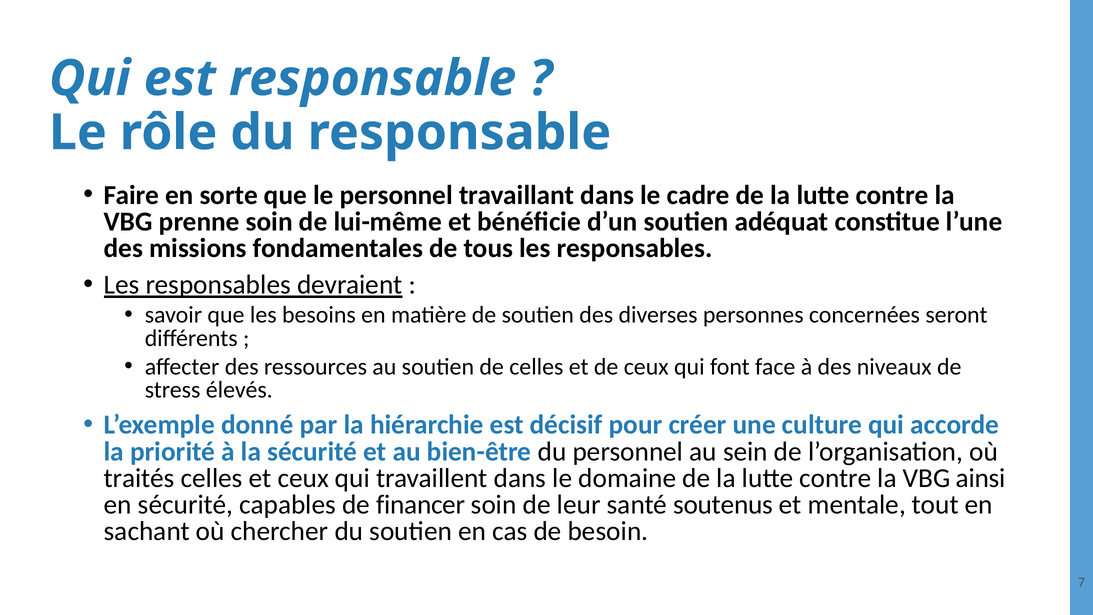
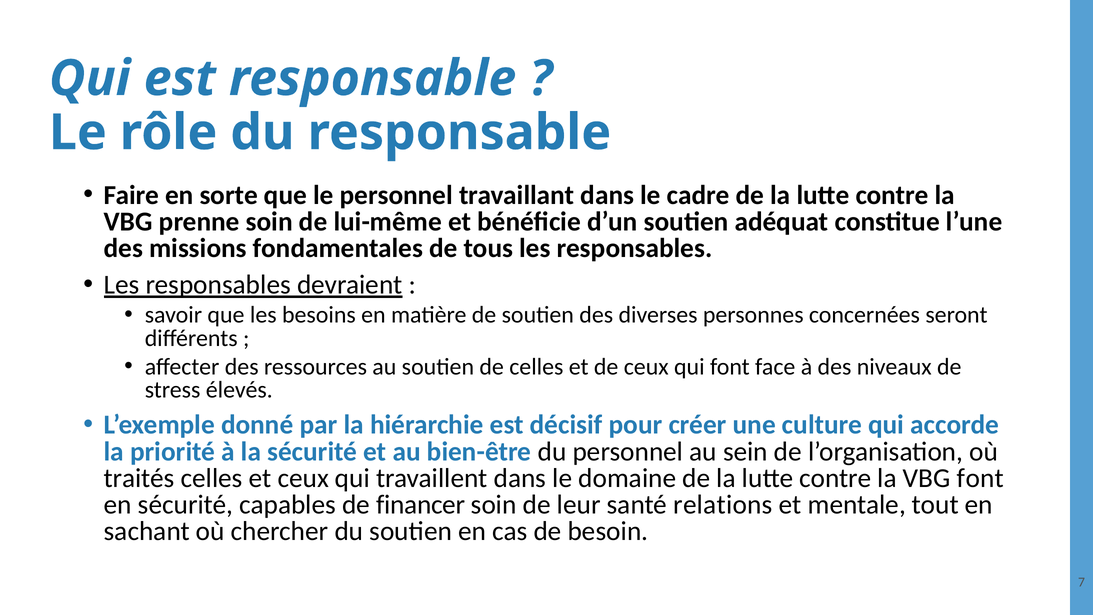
VBG ainsi: ainsi -> font (980, 478)
soutenus: soutenus -> relations (723, 504)
